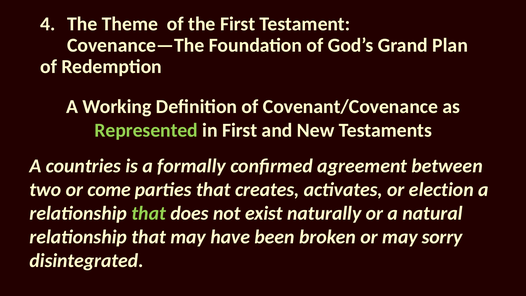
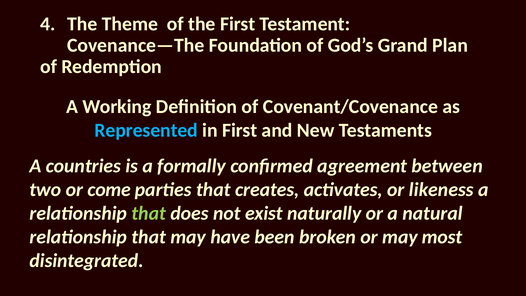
Represented colour: light green -> light blue (146, 130)
election: election -> likeness (441, 190)
sorry: sorry -> most (442, 237)
